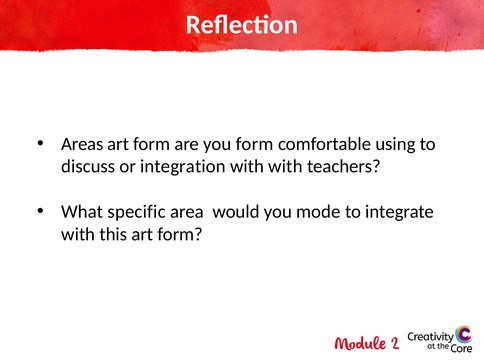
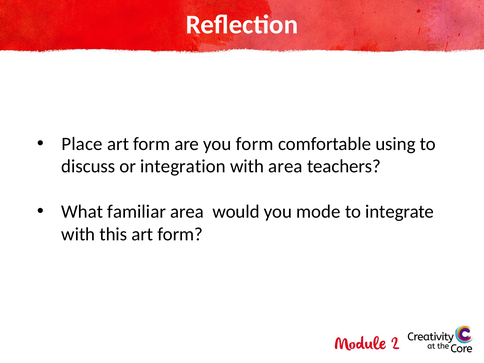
Areas: Areas -> Place (82, 144)
with with: with -> area (285, 166)
specific: specific -> familiar (137, 212)
